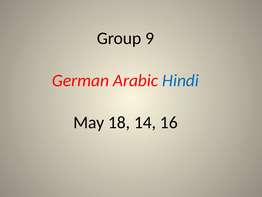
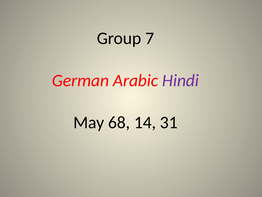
9: 9 -> 7 (150, 38)
Hindi colour: blue -> purple (181, 80)
18: 18 -> 68 (119, 122)
16: 16 -> 31 (169, 122)
